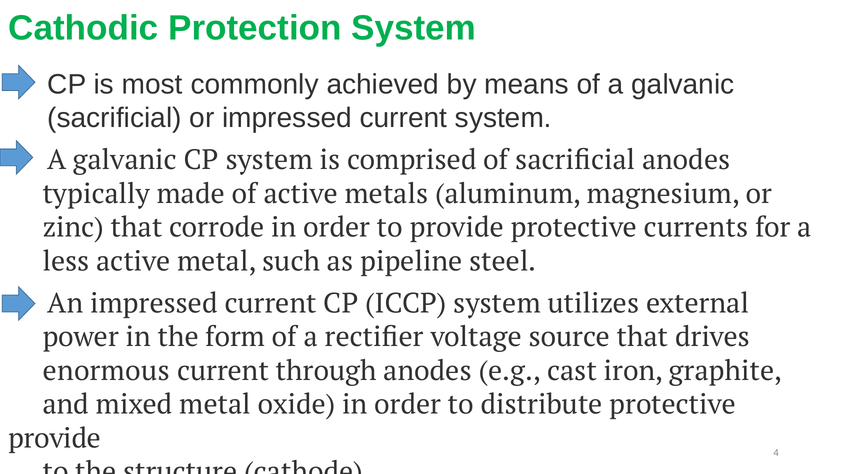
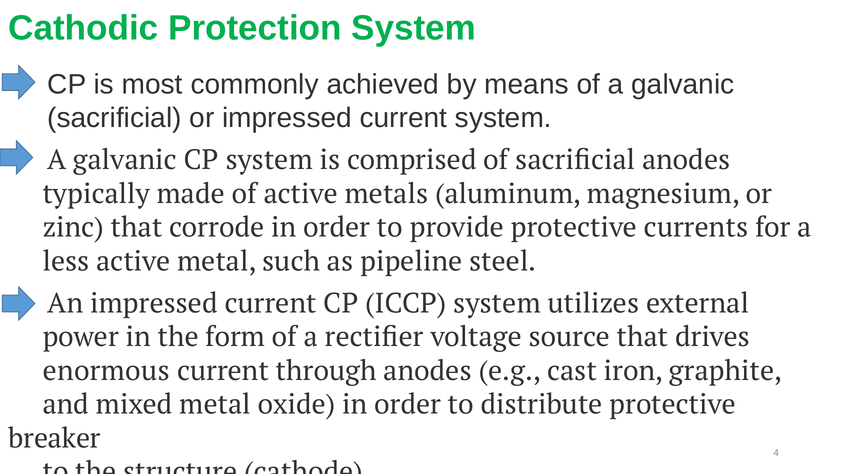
provide: provide -> breaker (55, 439)
